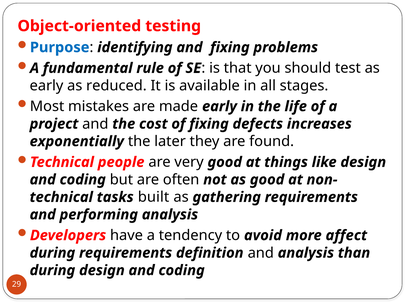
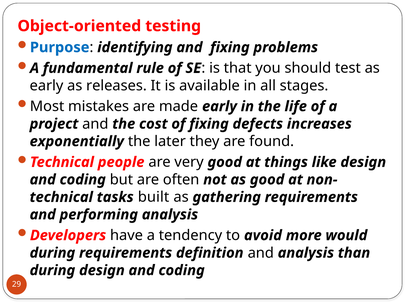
reduced: reduced -> releases (116, 86)
affect: affect -> would (346, 236)
